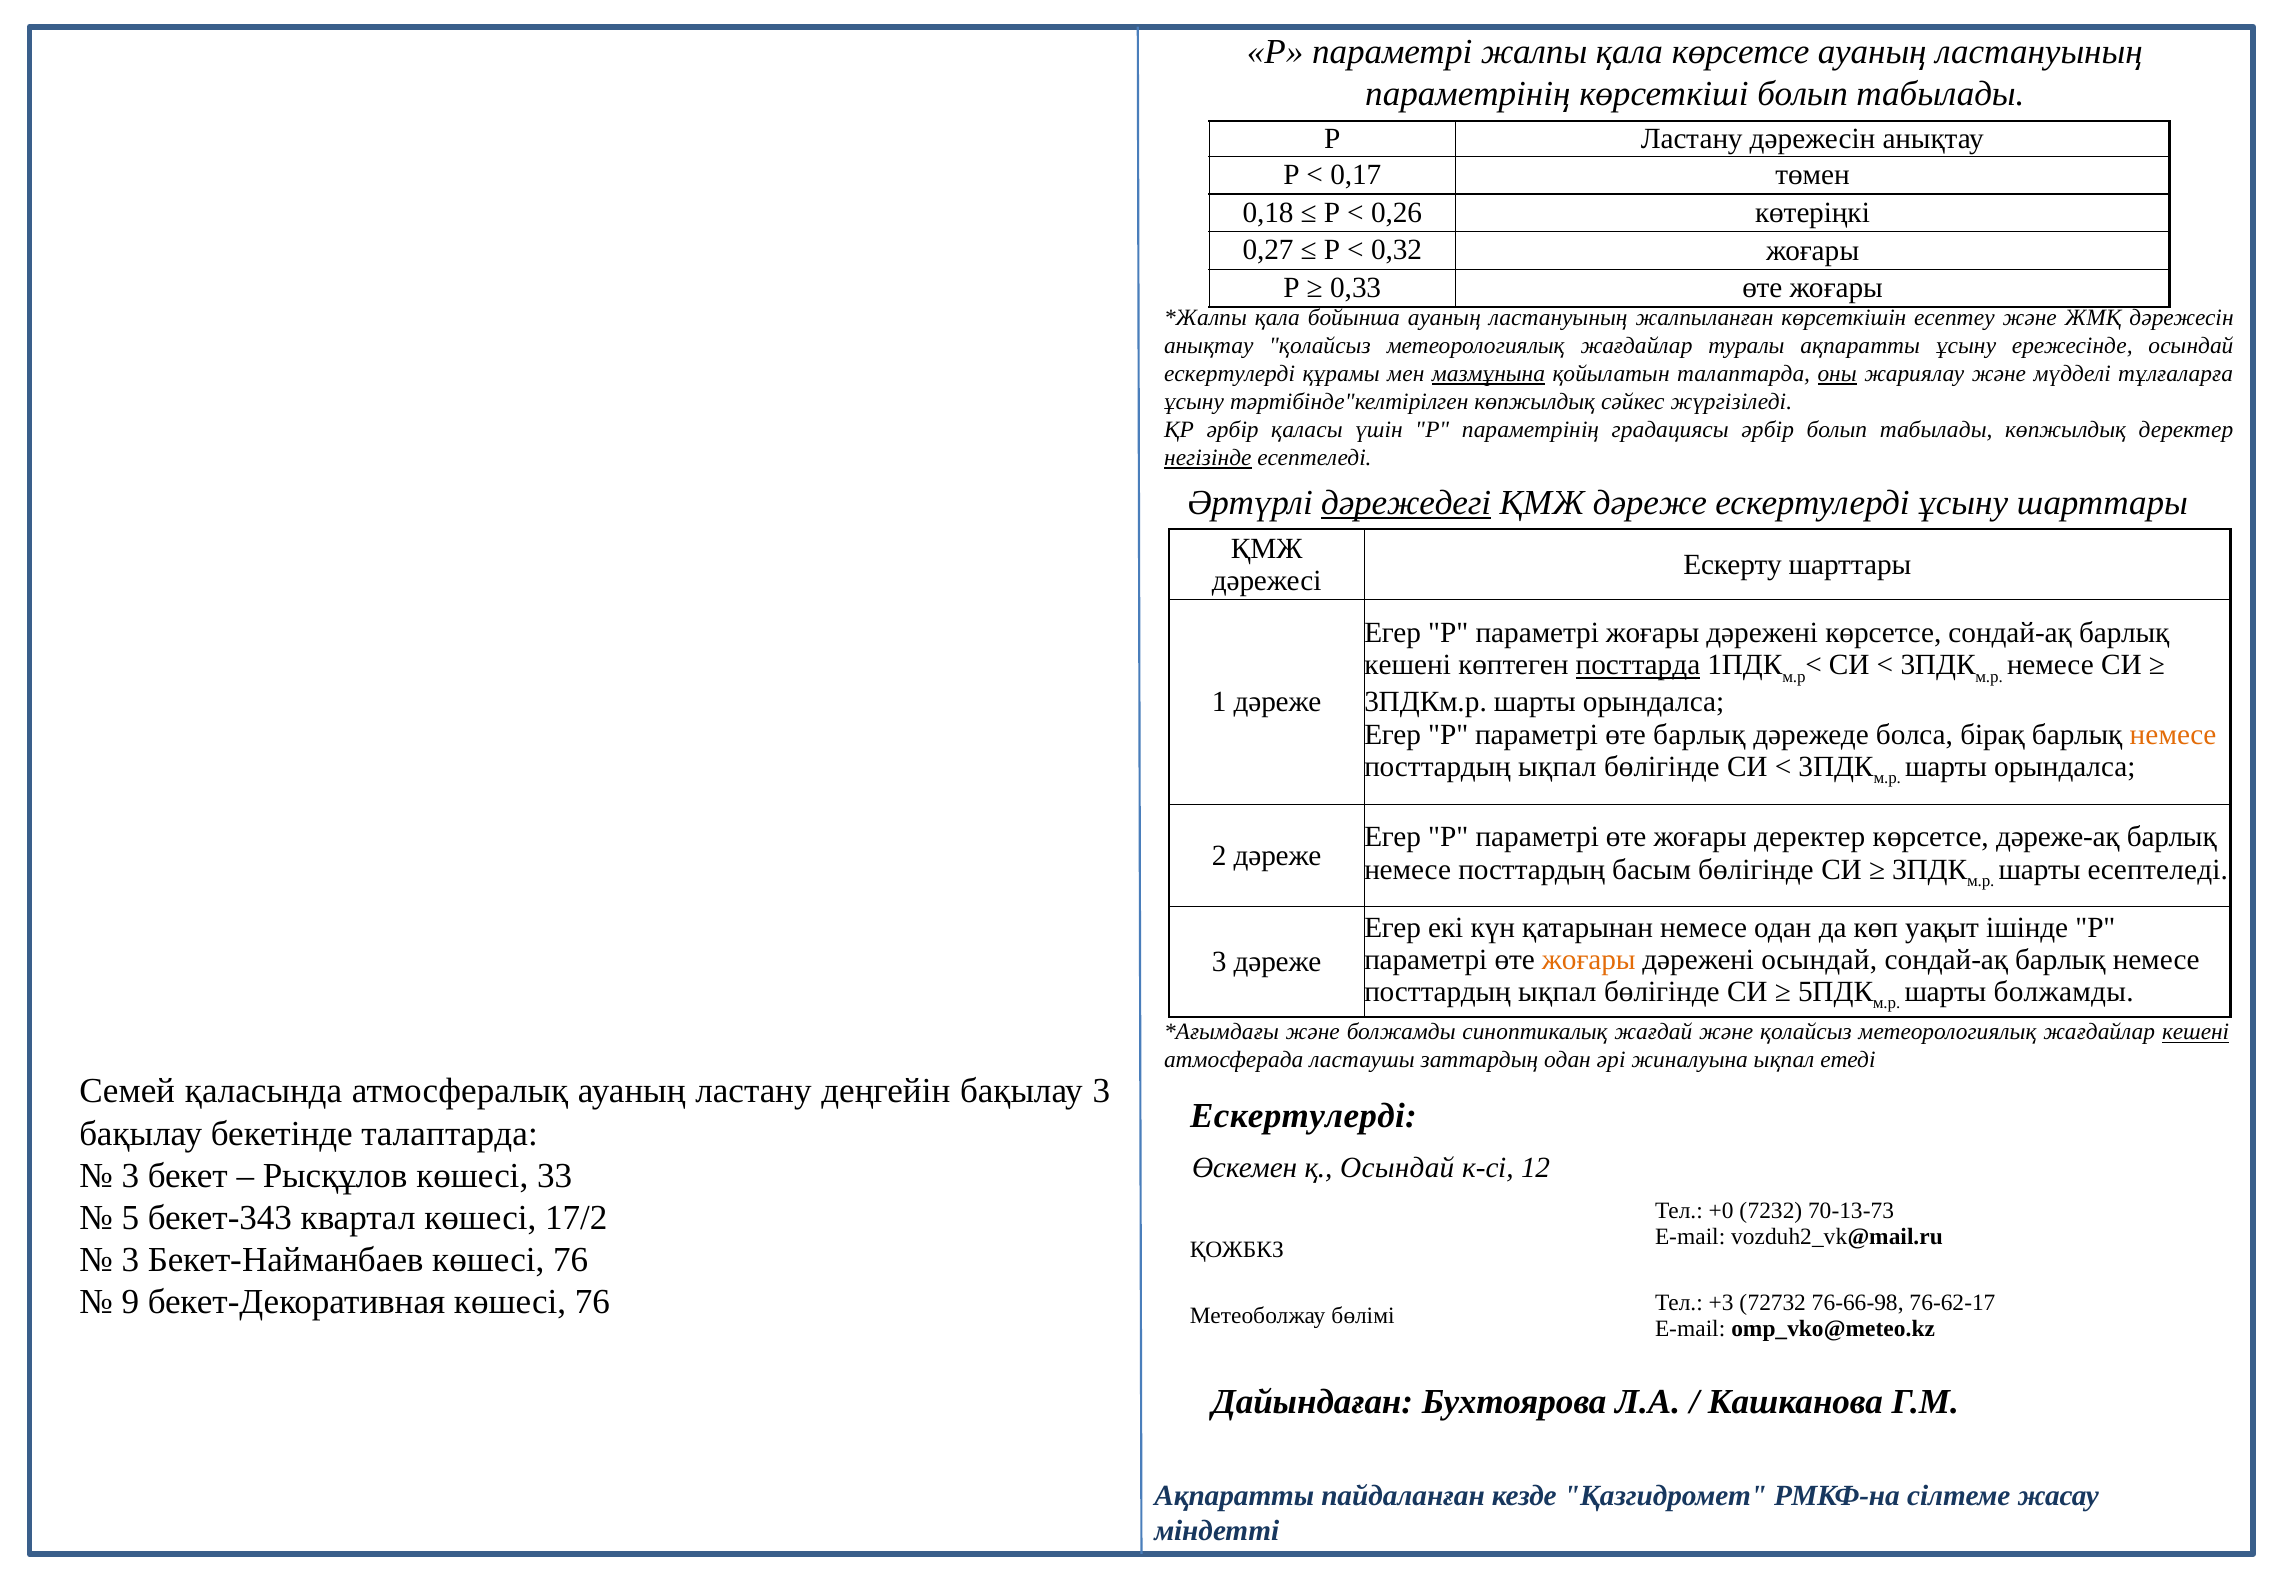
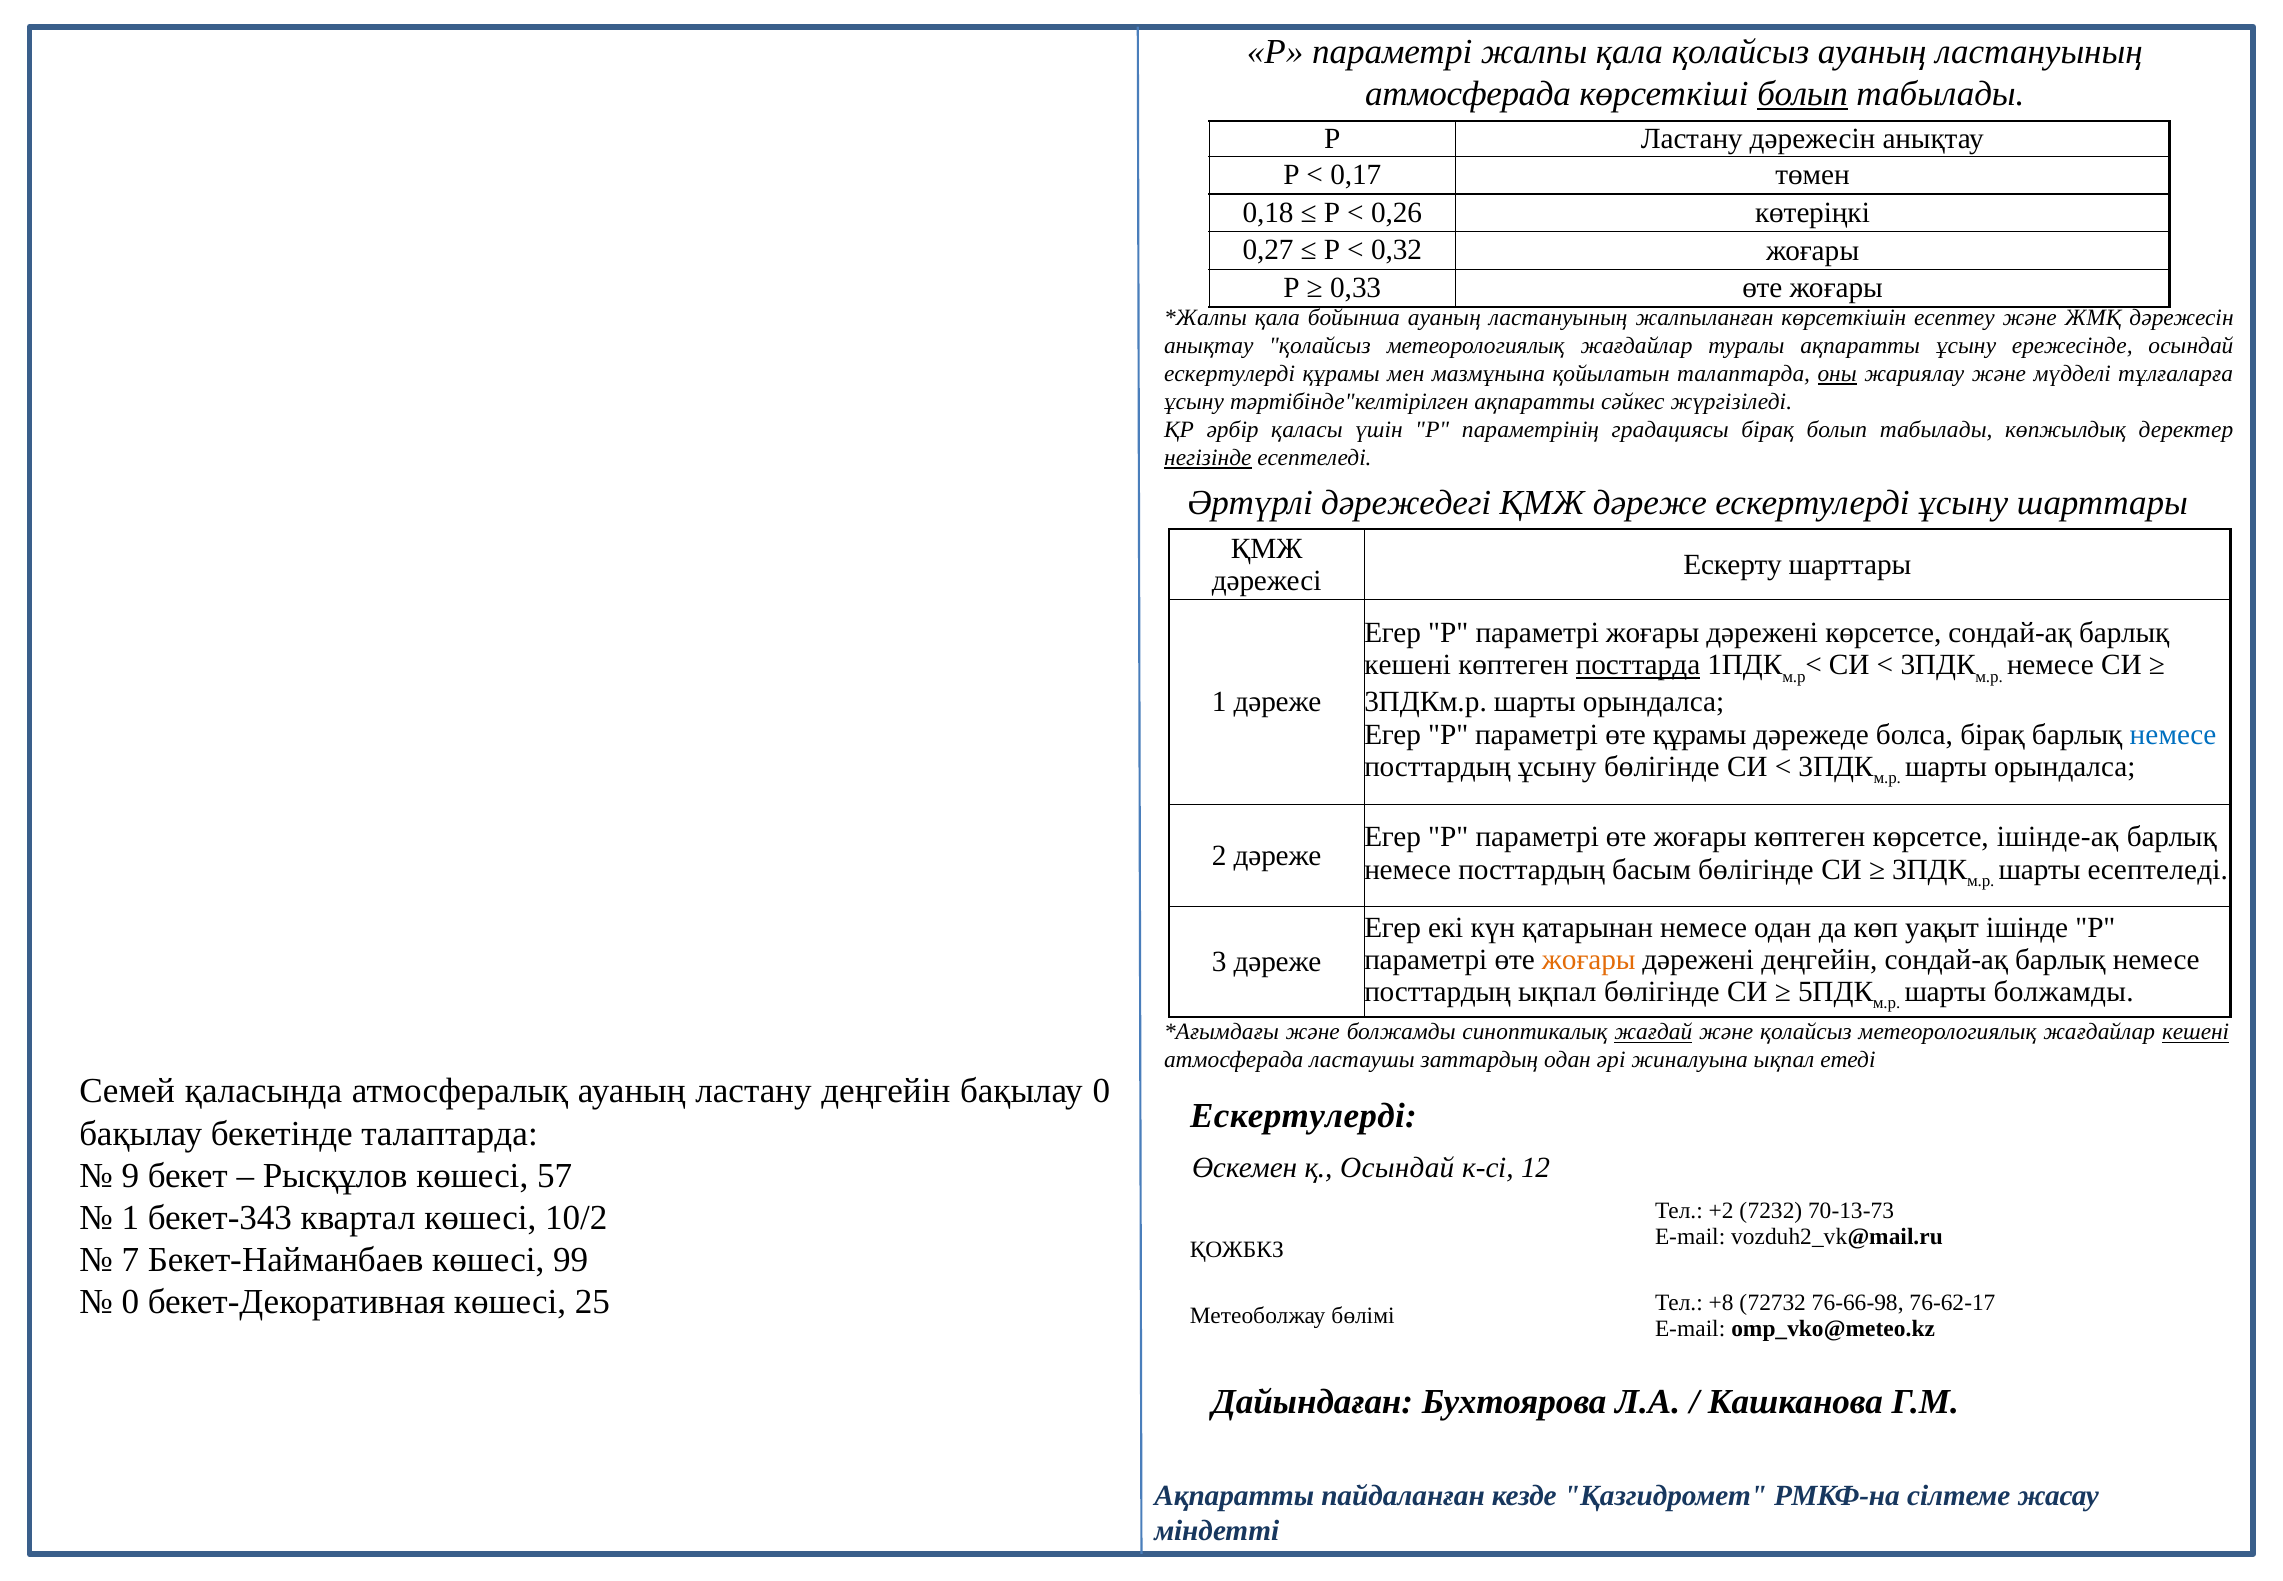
қала көрсетсе: көрсетсе -> қолайсыз (1741, 52)
параметрінің: параметрінің -> атмосферада (1468, 94)
болып underline: none -> present (1803, 94)
мазмұнына underline: present -> none (1488, 374)
тәртібінде"келтірілген көпжылдық: көпжылдық -> ақпаратты (1535, 402)
градациясы әрбір: әрбір -> бірақ (1768, 430)
дәрежедегі underline: present -> none (1406, 502)
өте барлық: барлық -> құрамы (1700, 734)
немесе colour: orange -> blue (2173, 734)
ықпал: ықпал -> ұсыну (1557, 766)
жоғары деректер: деректер -> көптеген (1810, 837)
дәреже-ақ: дәреже-ақ -> ішінде-ақ (2058, 837)
дәрежені осындай: осындай -> деңгейін (1819, 959)
жағдай underline: none -> present (1653, 1032)
бақылау 3: 3 -> 0 (1101, 1091)
3: 3 -> 9 (130, 1175)
33: 33 -> 57 (555, 1175)
+0: +0 -> +2 (1721, 1211)
5: 5 -> 1 (130, 1217)
17/2: 17/2 -> 10/2 (576, 1217)
3: 3 -> 7 (130, 1260)
Бекет-Найманбаев көшесі 76: 76 -> 99 (571, 1260)
9: 9 -> 0 (130, 1302)
бекет-Декоративная көшесі 76: 76 -> 25 (592, 1302)
+3: +3 -> +8 (1721, 1302)
